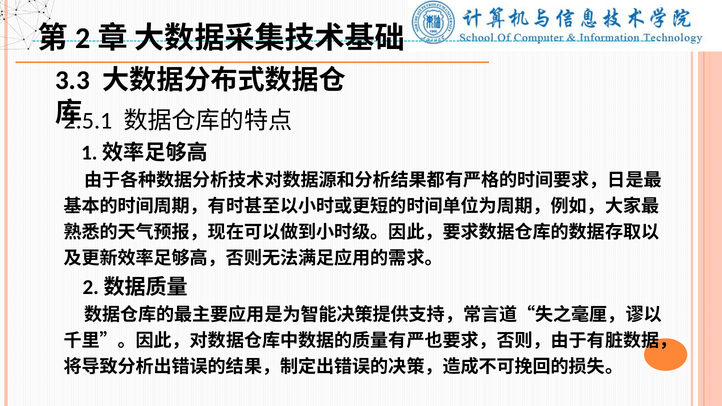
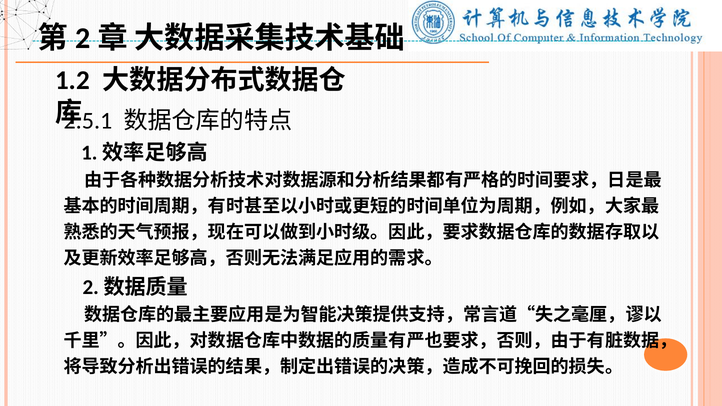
3.3: 3.3 -> 1.2 (72, 80)
